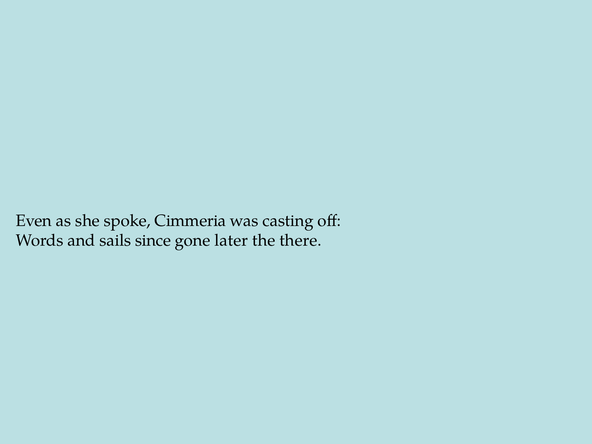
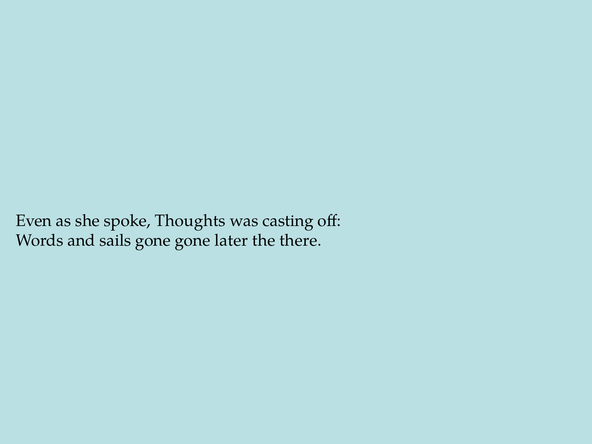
Cimmeria: Cimmeria -> Thoughts (190, 221)
sails since: since -> gone (153, 240)
